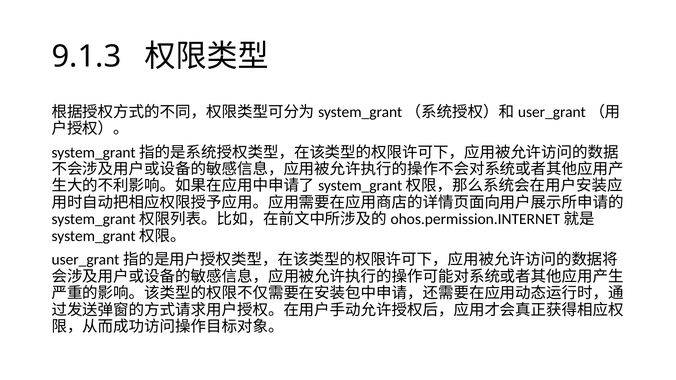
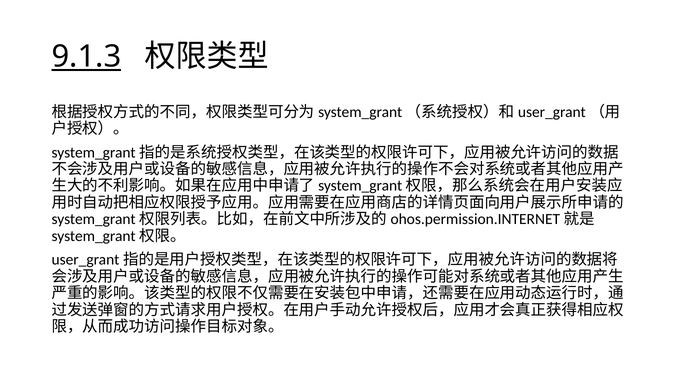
9.1.3 underline: none -> present (86, 57)
